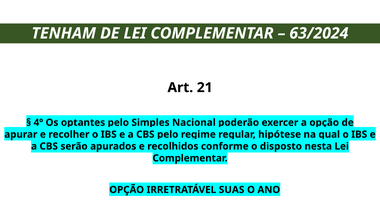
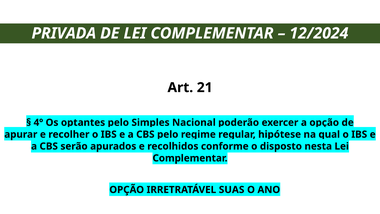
TENHAM: TENHAM -> PRIVADA (64, 33)
63/2024: 63/2024 -> 12/2024 (319, 33)
